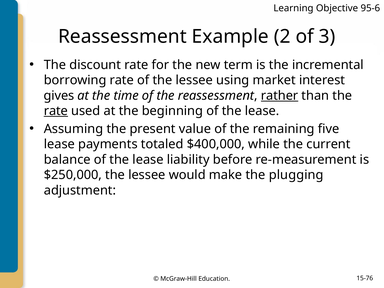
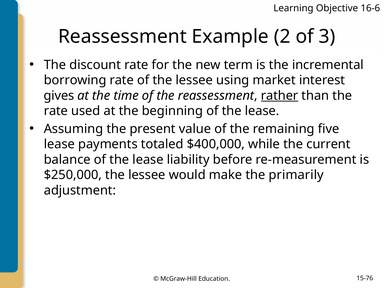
95-6: 95-6 -> 16-6 (370, 8)
rate underline: present -> none (56, 111)
plugging: plugging -> primarily (296, 175)
